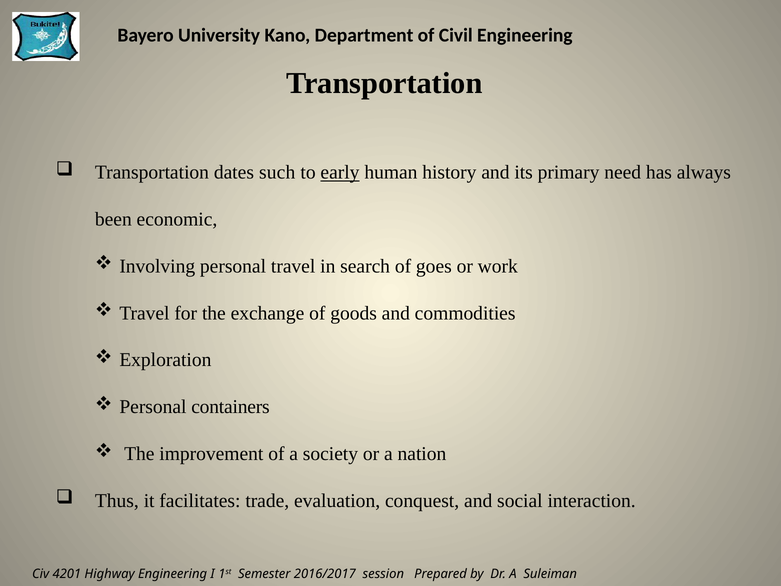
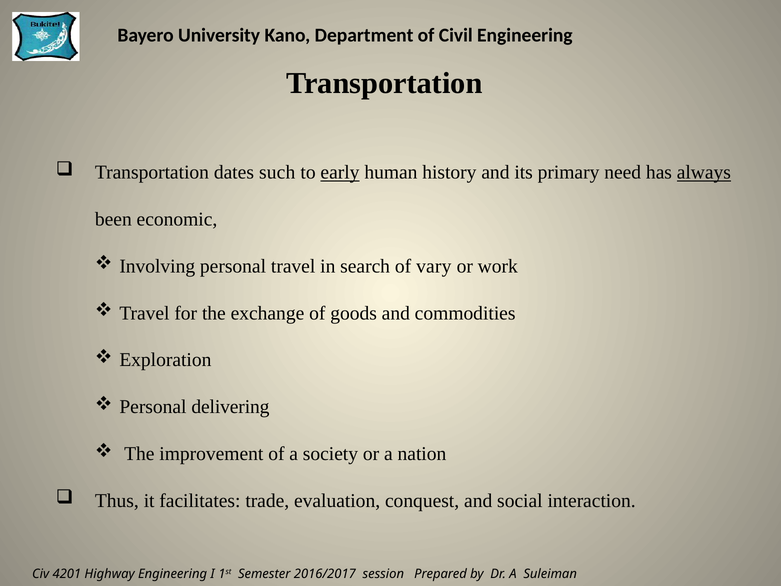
always underline: none -> present (704, 172)
goes: goes -> vary (434, 266)
containers: containers -> delivering (230, 407)
